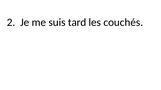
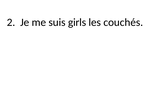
tard: tard -> girls (77, 22)
